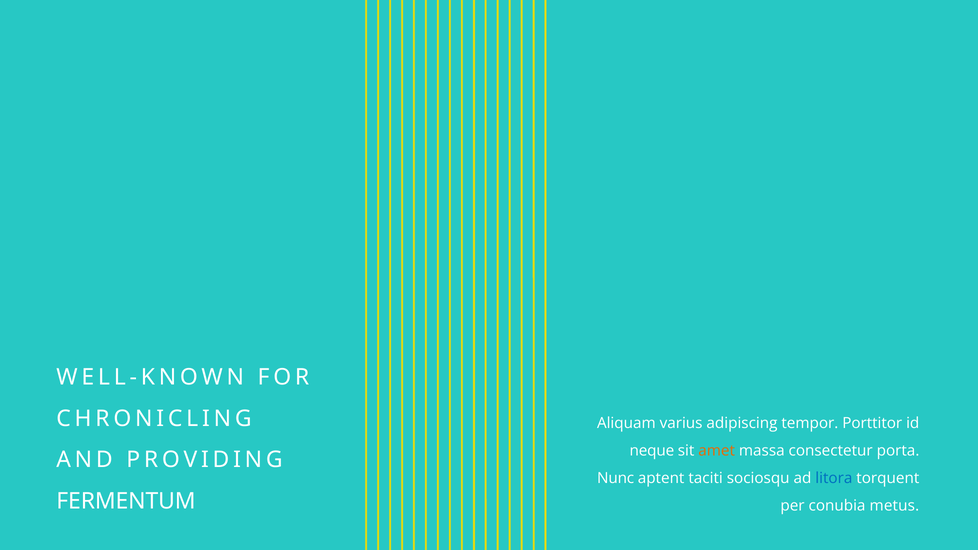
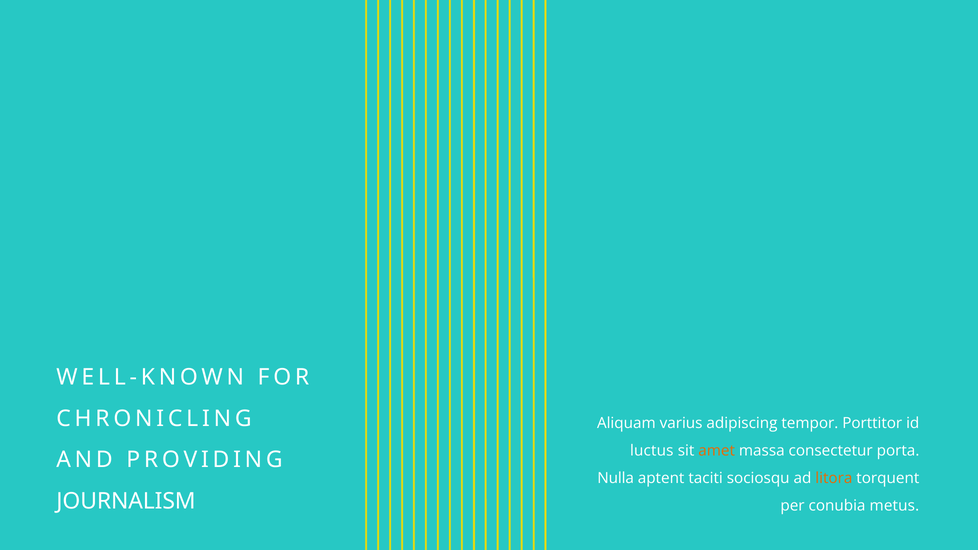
neque: neque -> luctus (652, 451)
Nunc: Nunc -> Nulla (616, 478)
litora colour: blue -> orange (834, 478)
FERMENTUM: FERMENTUM -> JOURNALISM (126, 501)
